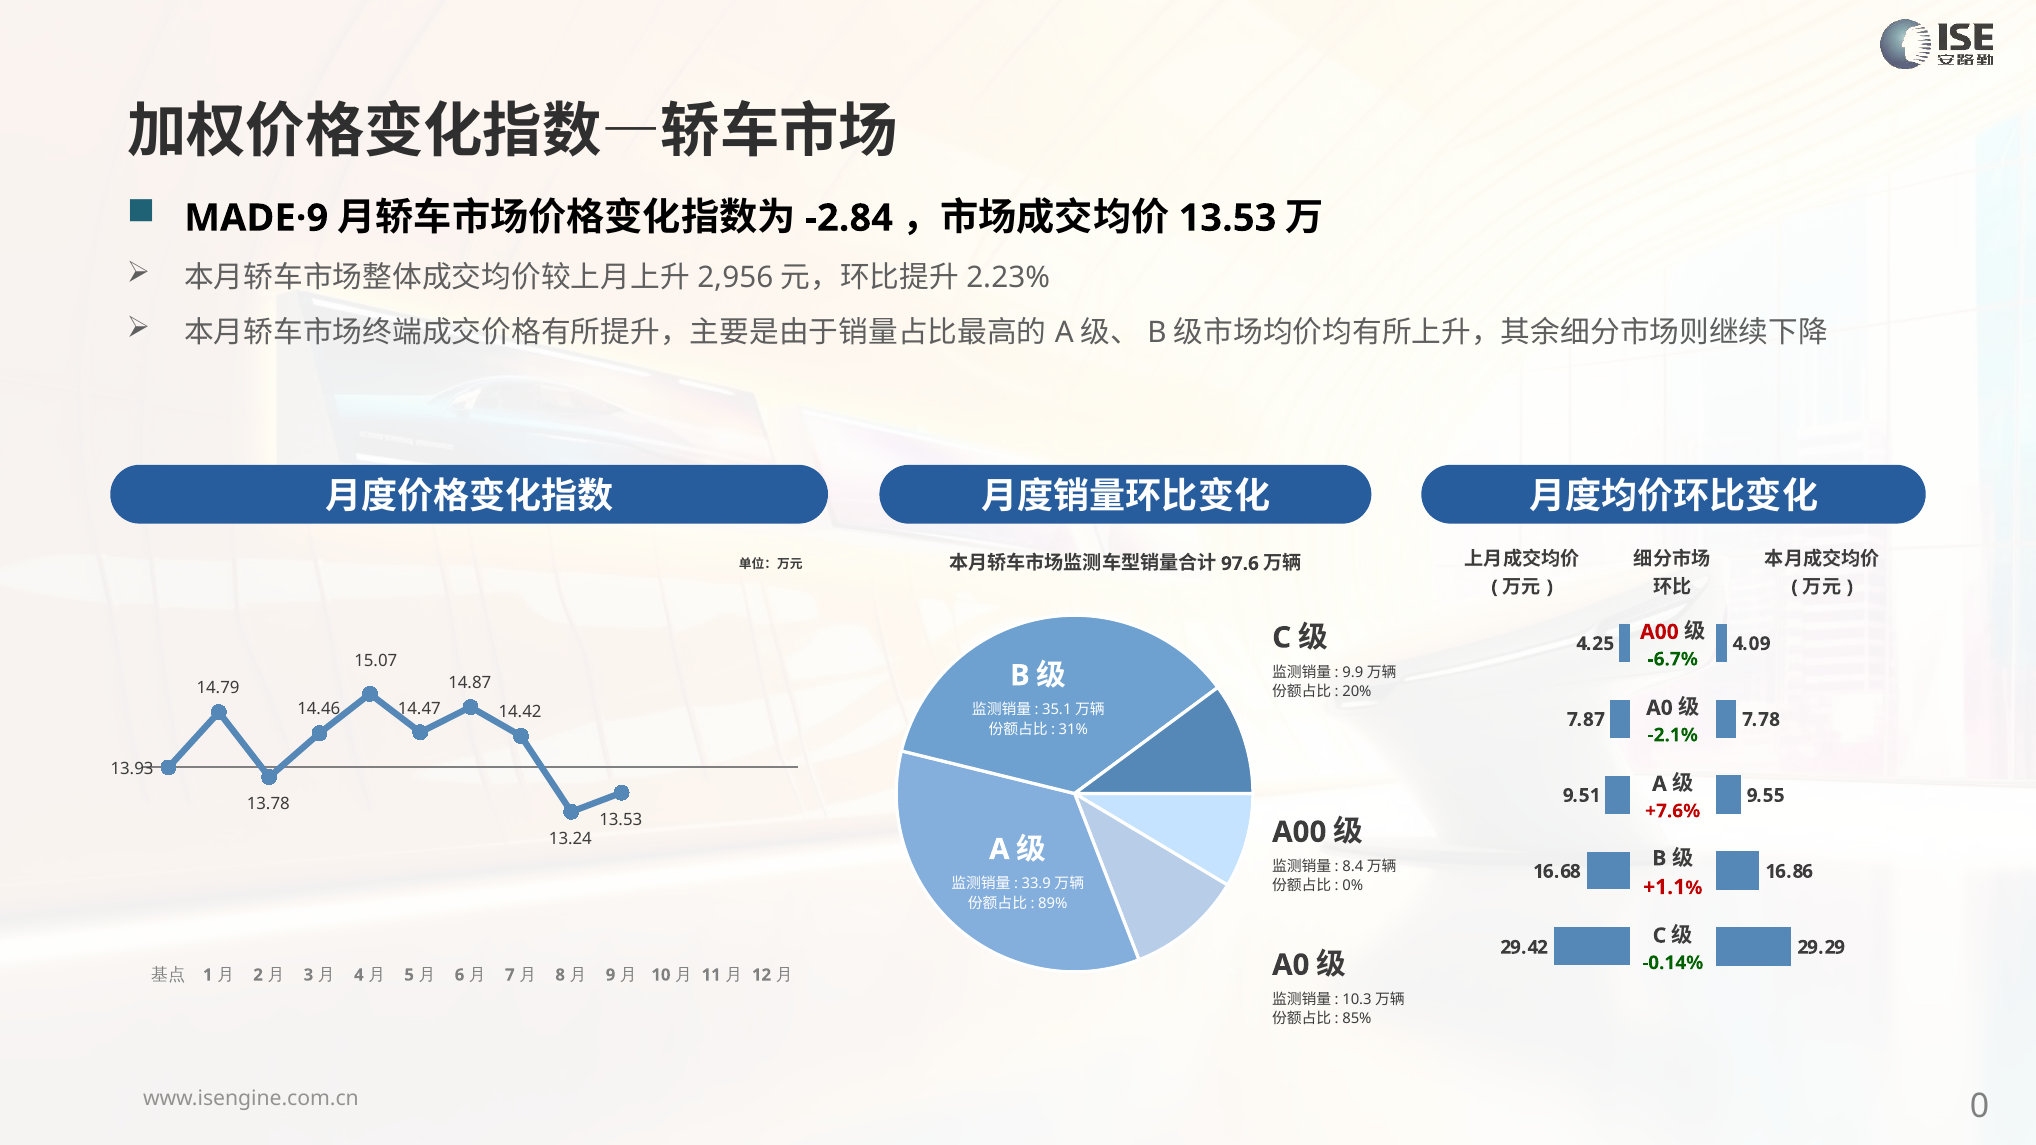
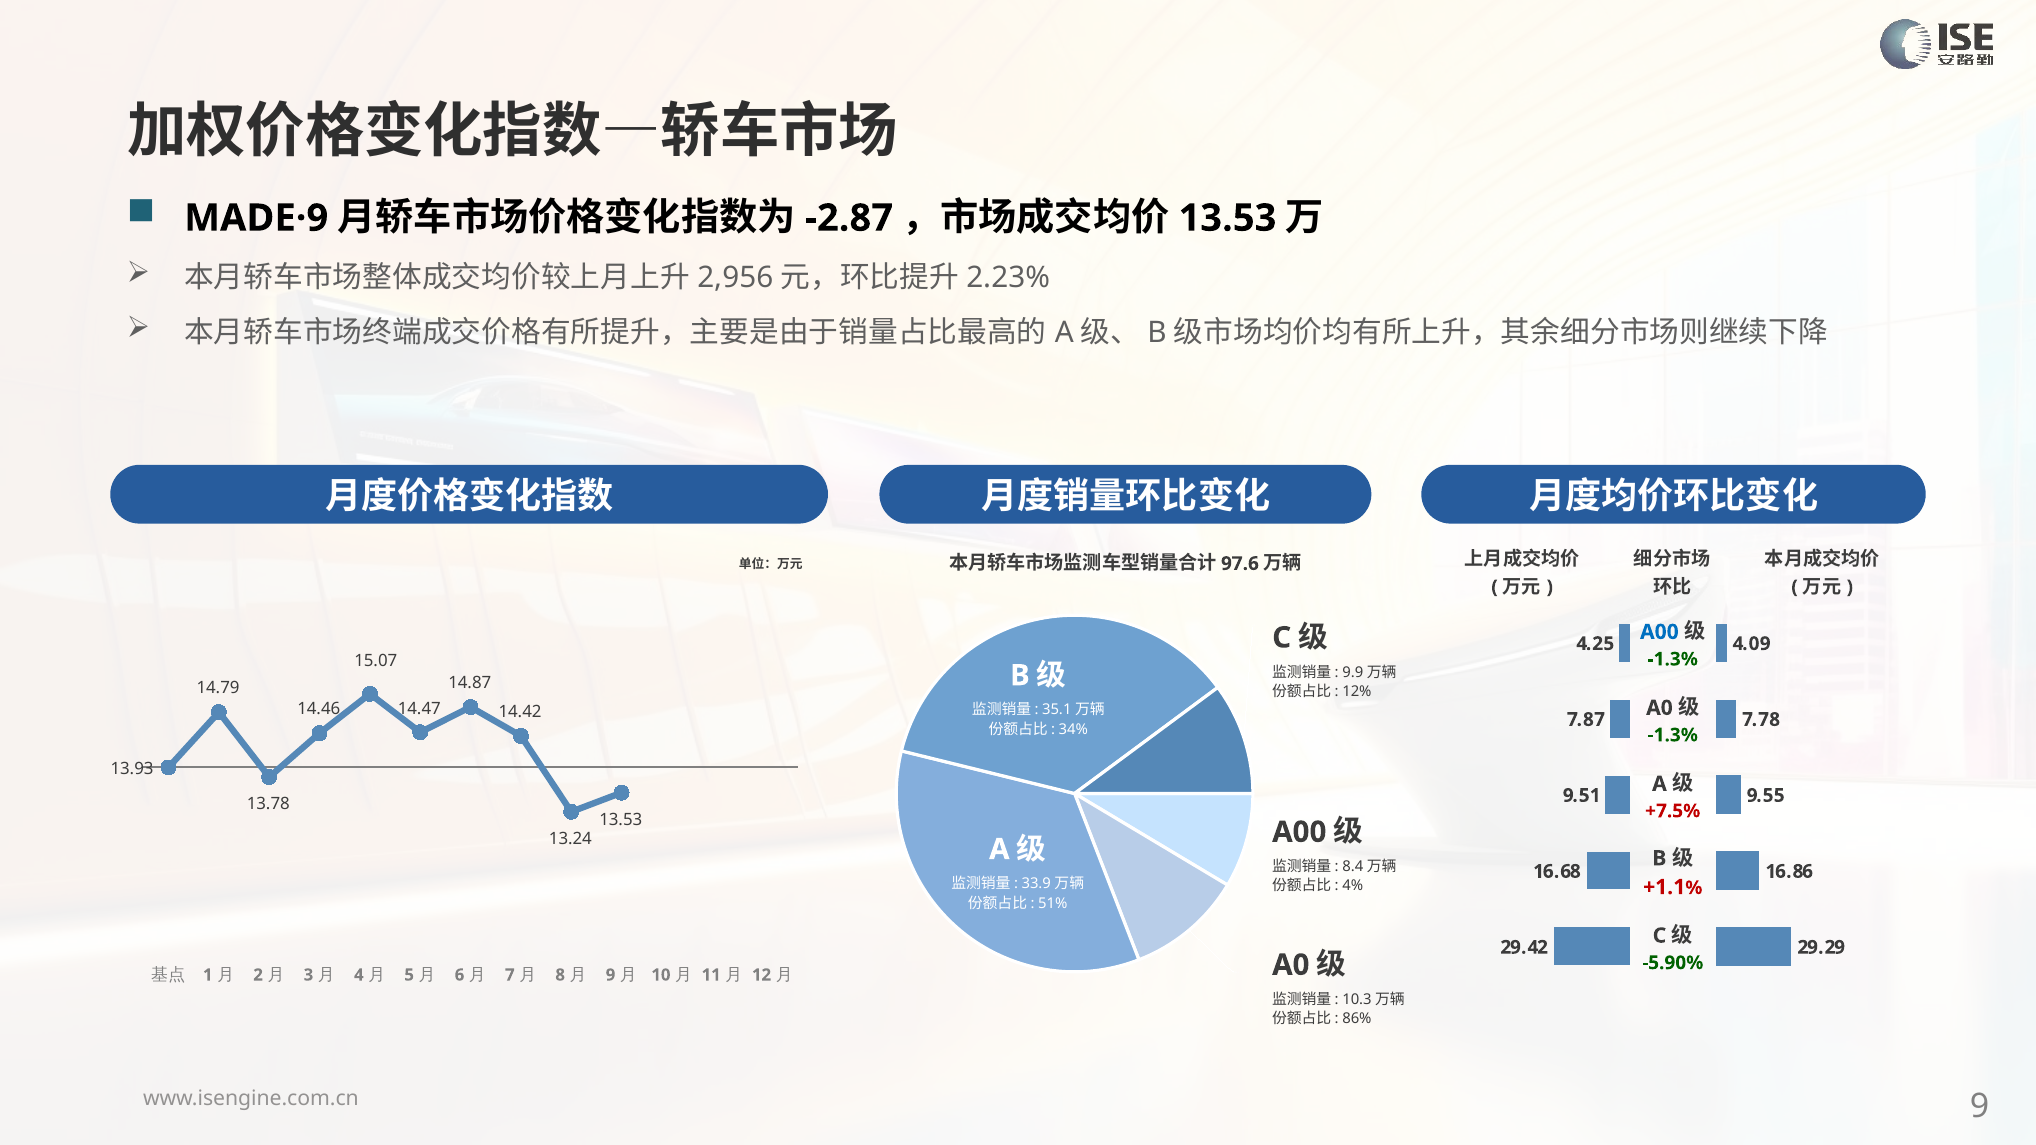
-2.84: -2.84 -> -2.87 (849, 218)
A00 colour: red -> blue (1659, 632)
-6.7%: -6.7% -> -1.3% (1673, 659)
20%: 20% -> 12% (1357, 692)
31%: 31% -> 34% (1073, 729)
-2.1%: -2.1% -> -1.3% (1673, 735)
+7.6%: +7.6% -> +7.5% (1673, 811)
0%: 0% -> 4% (1353, 886)
89%: 89% -> 51% (1053, 903)
-0.14%: -0.14% -> -5.90% (1673, 963)
85%: 85% -> 86% (1357, 1019)
0: 0 -> 9 (1980, 1106)
